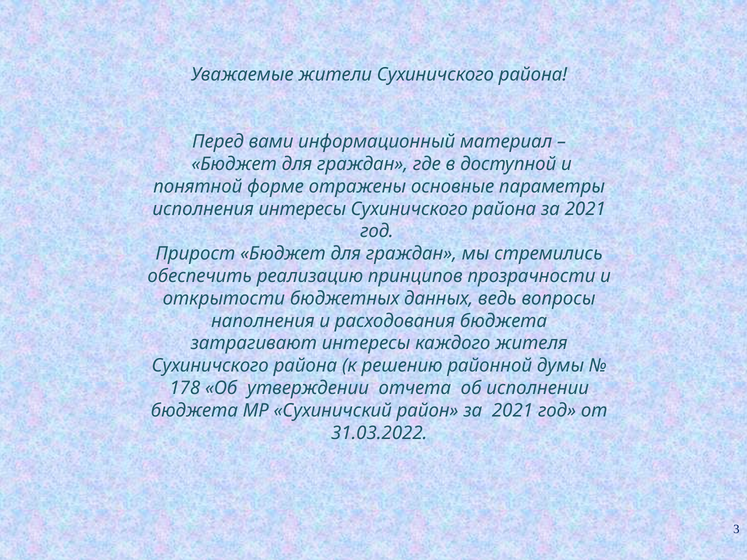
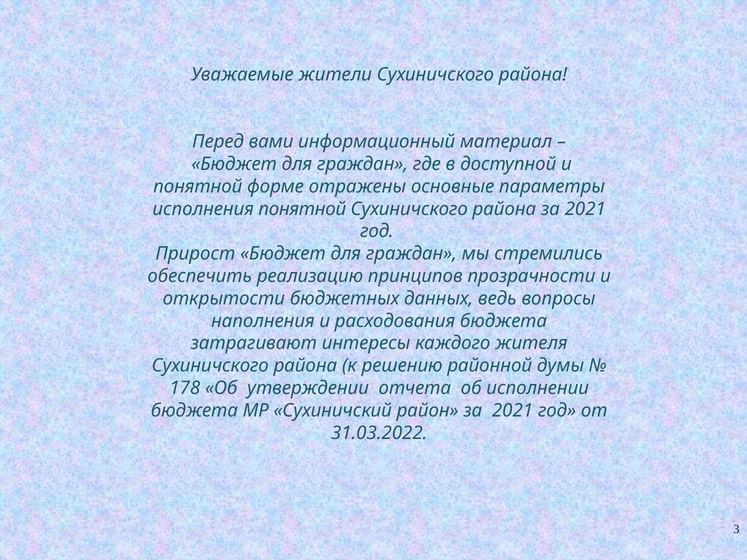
исполнения интересы: интересы -> понятной (302, 209)
